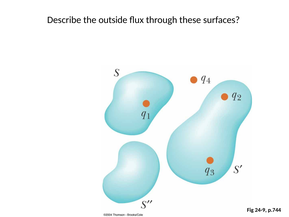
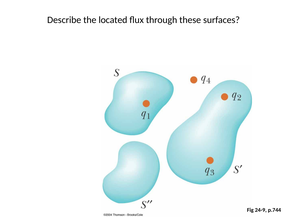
outside: outside -> located (113, 20)
